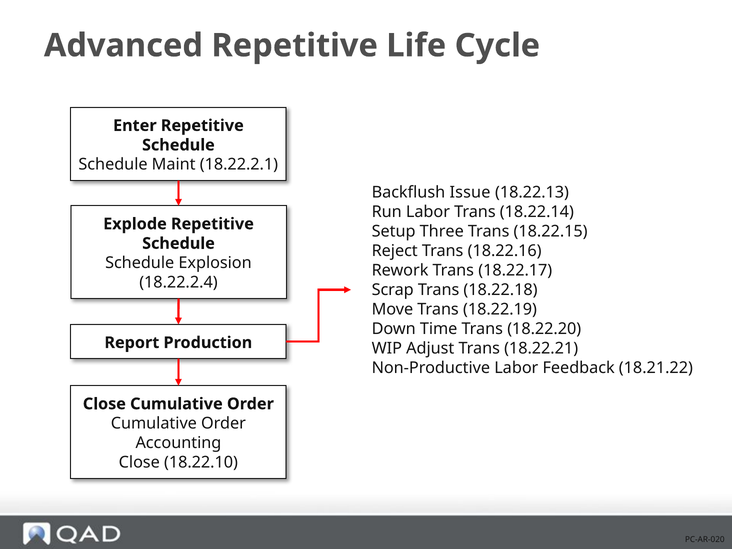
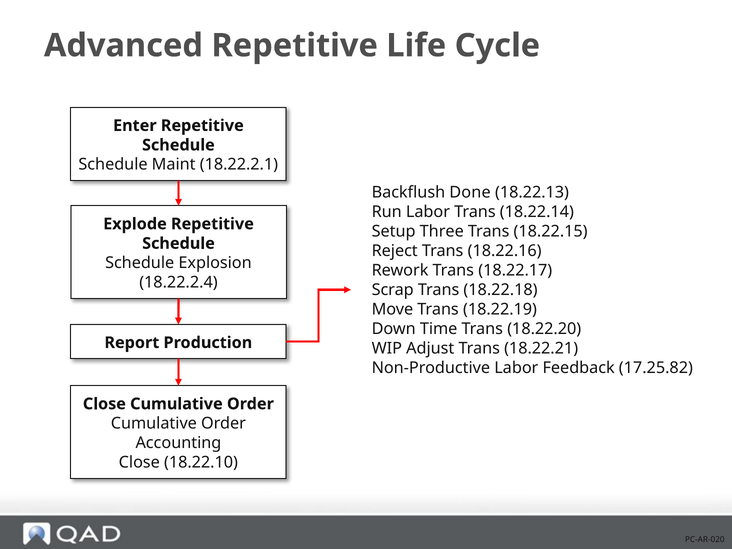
Issue: Issue -> Done (470, 192)
18.21.22: 18.21.22 -> 17.25.82 (656, 368)
